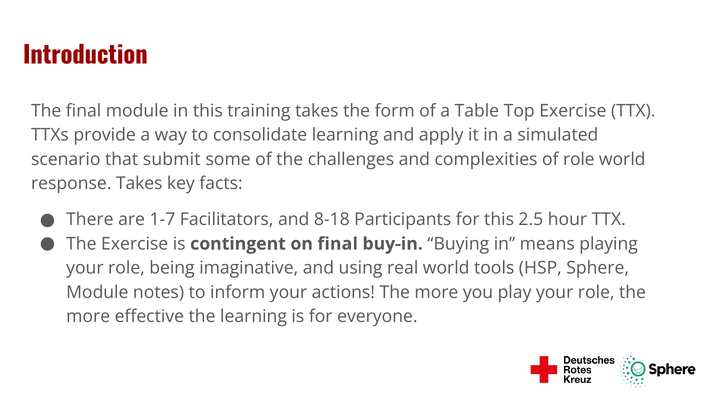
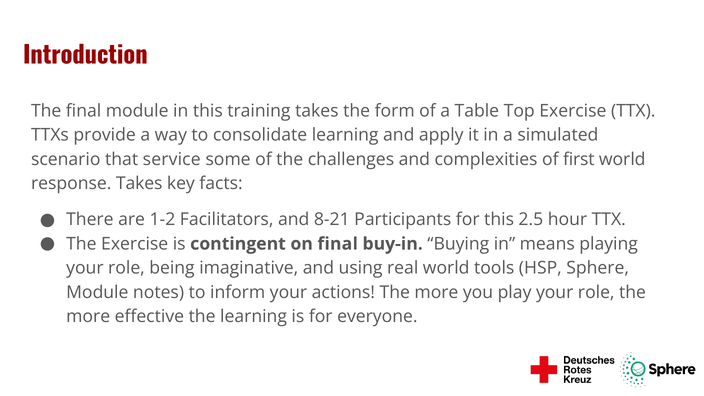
submit: submit -> service (172, 159)
of role: role -> first (579, 159)
1-7: 1-7 -> 1-2 (162, 220)
8-18: 8-18 -> 8-21 (332, 220)
